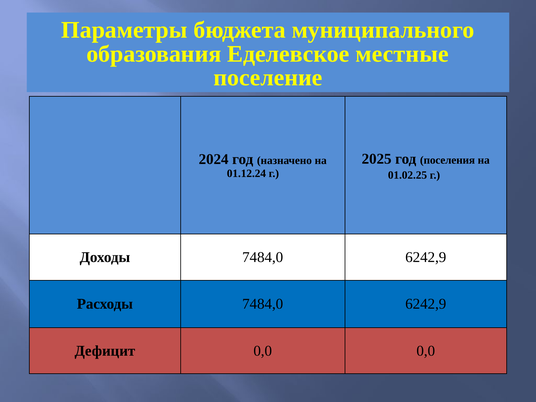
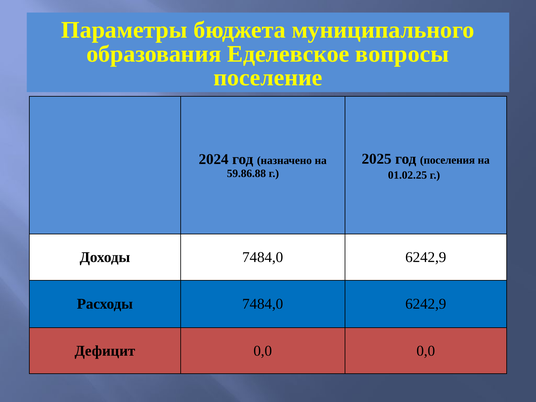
местные: местные -> вопросы (402, 54)
01.12.24: 01.12.24 -> 59.86.88 (246, 174)
